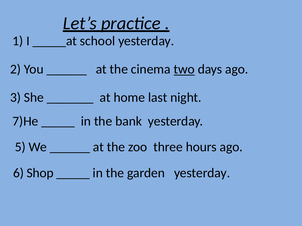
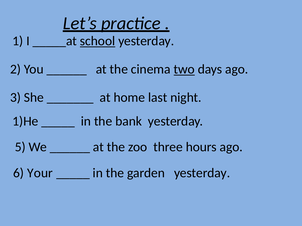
school underline: none -> present (98, 41)
7)He: 7)He -> 1)He (25, 121)
Shop: Shop -> Your (40, 173)
